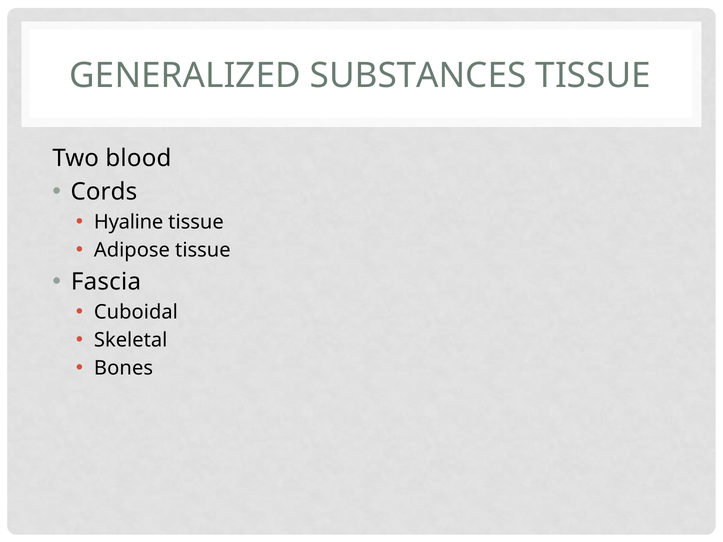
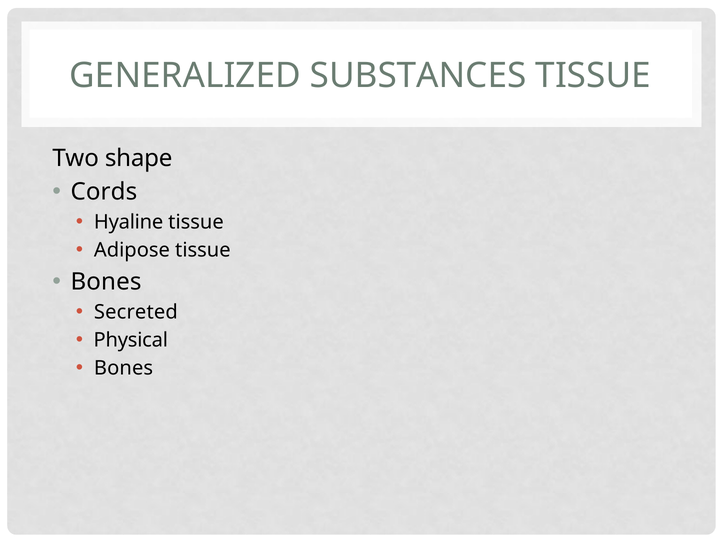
blood: blood -> shape (139, 158)
Fascia: Fascia -> Bones (106, 282)
Cuboidal: Cuboidal -> Secreted (136, 312)
Skeletal: Skeletal -> Physical (131, 340)
